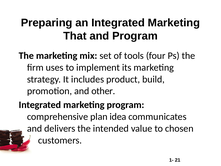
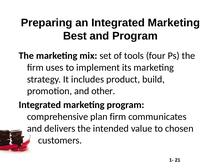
That: That -> Best (75, 36)
plan idea: idea -> firm (118, 116)
